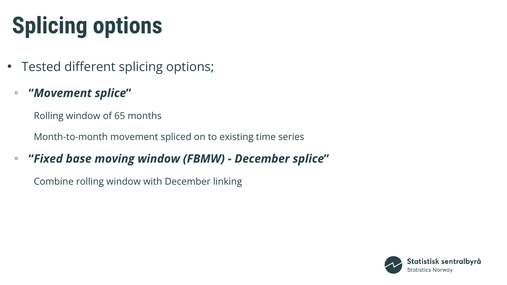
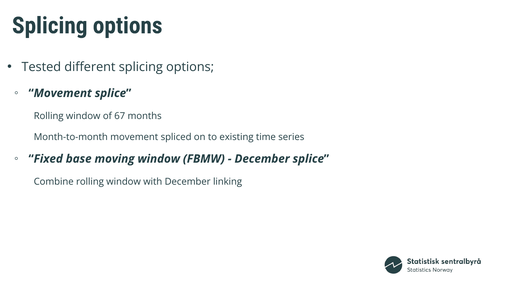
65: 65 -> 67 (120, 116)
